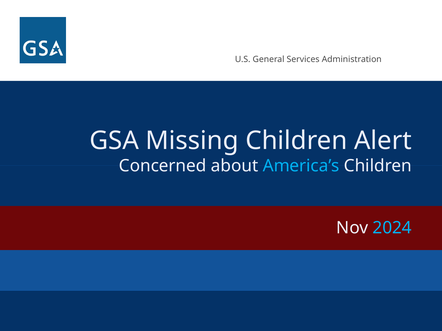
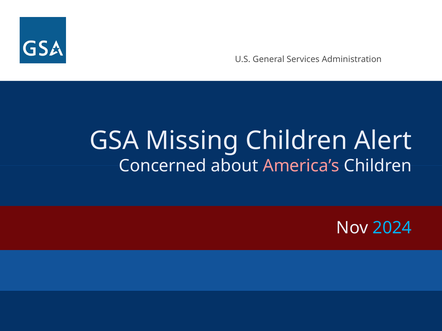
America’s colour: light blue -> pink (301, 166)
